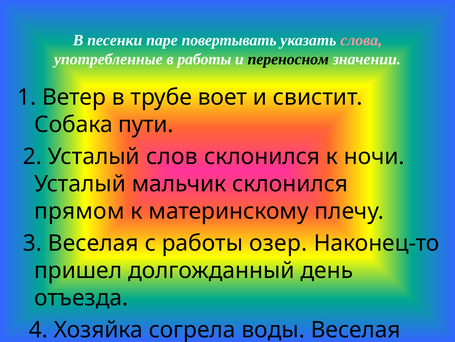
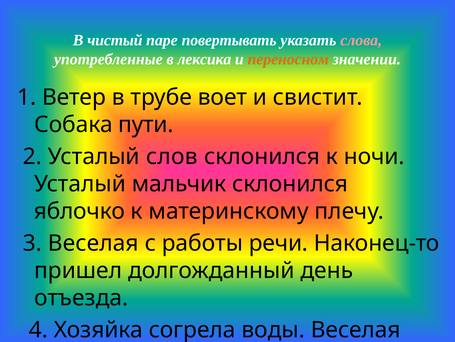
песенки: песенки -> чистый (115, 40)
в работы: работы -> лексика (204, 59)
переносном colour: black -> orange (288, 59)
прямом: прямом -> яблочко (80, 211)
озер: озер -> речи (278, 243)
